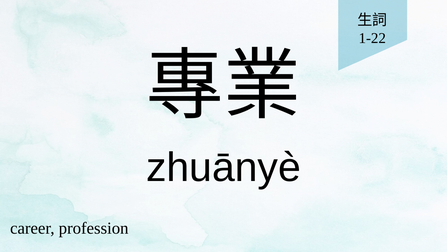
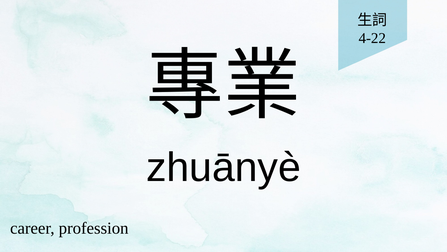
1-22: 1-22 -> 4-22 (372, 38)
